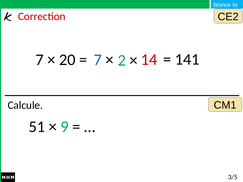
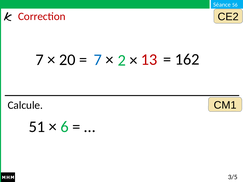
14: 14 -> 13 (149, 60)
141: 141 -> 162 (187, 59)
9: 9 -> 6 (65, 127)
